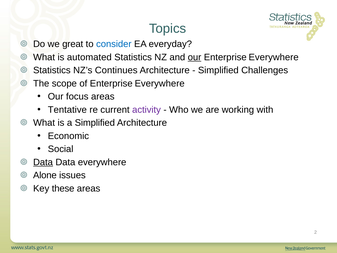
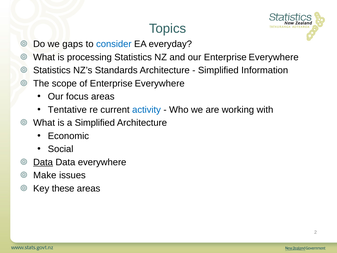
great: great -> gaps (73, 44)
automated: automated -> processing (89, 57)
our underline: present -> none (195, 57)
Continues: Continues -> Standards (116, 70)
Challenges: Challenges -> Information (265, 70)
activity colour: purple -> blue (147, 110)
Alone: Alone -> Make (45, 175)
